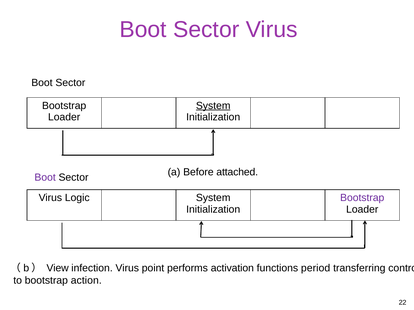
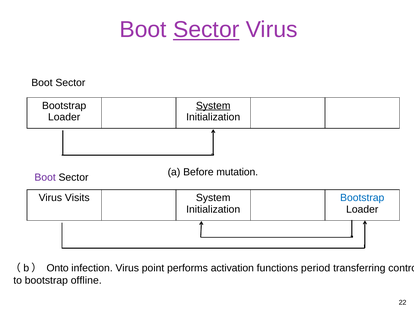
Sector underline: none -> present (206, 30)
attached: attached -> mutation (237, 172)
Logic: Logic -> Visits (77, 198)
Bootstrap colour: purple -> blue (362, 198)
View: View -> Onto (58, 269)
action: action -> offline (86, 281)
